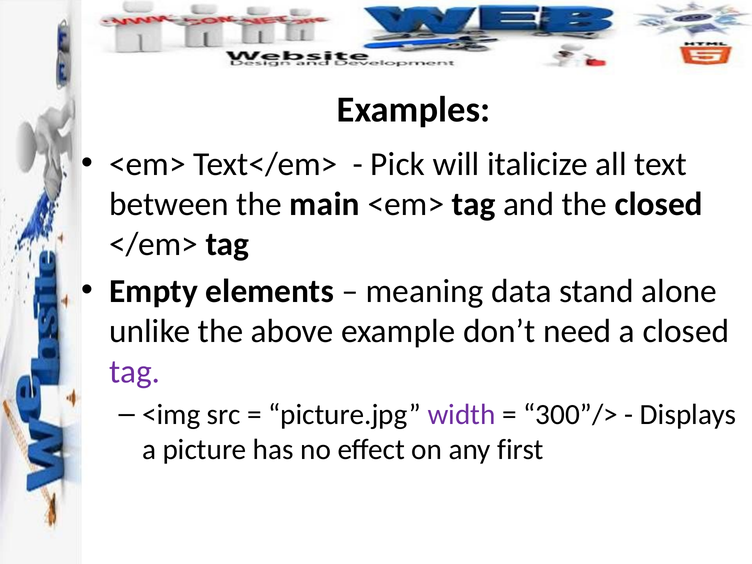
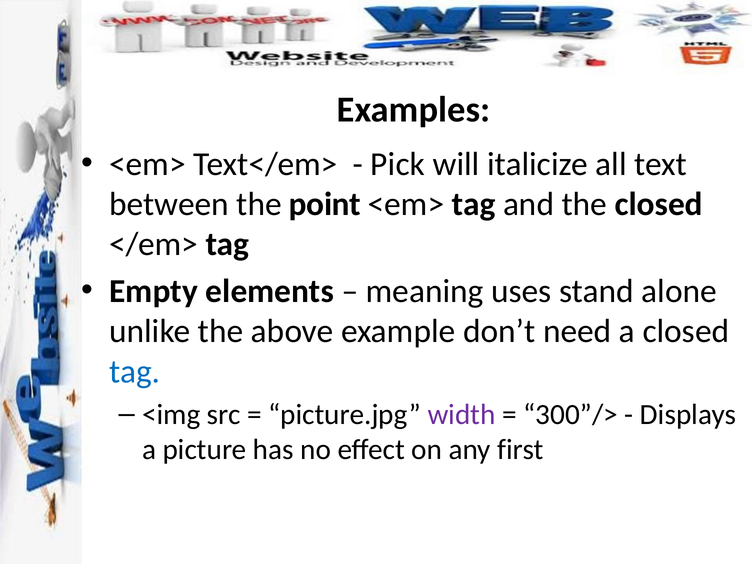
main: main -> point (325, 204)
data: data -> uses (521, 291)
tag colour: purple -> blue (135, 371)
